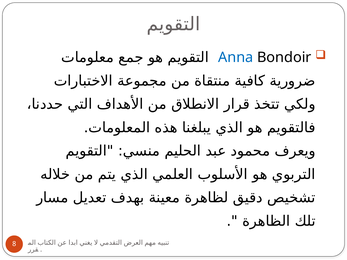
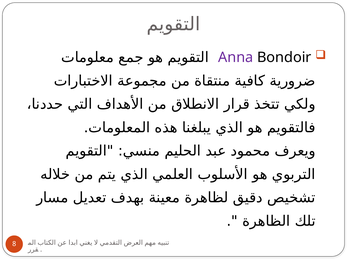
Anna colour: blue -> purple (236, 57)
